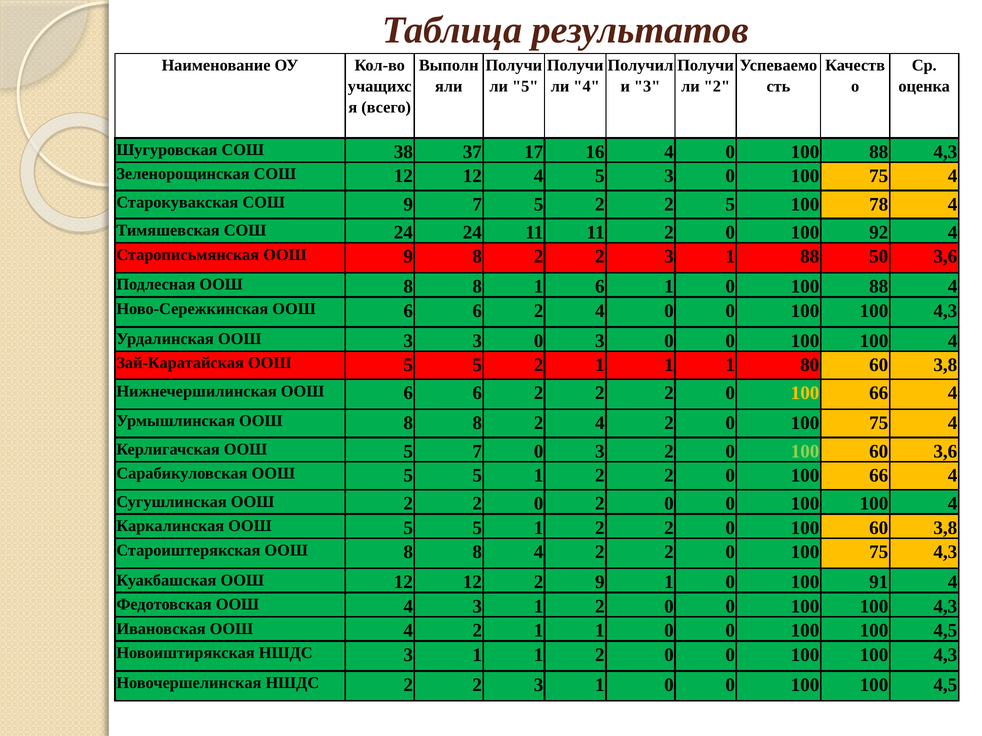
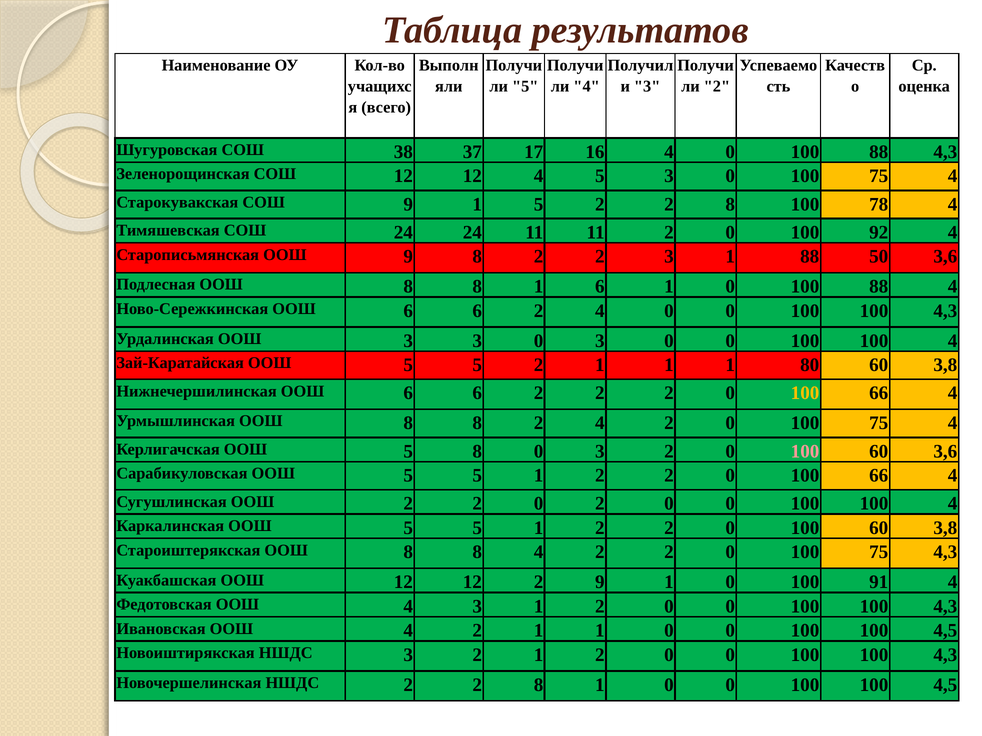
СОШ 9 7: 7 -> 1 (477, 204)
5 2 2 5: 5 -> 8 (730, 204)
5 7: 7 -> 8 (477, 452)
100 colour: light green -> pink (805, 452)
НШДС 3 1: 1 -> 2 (477, 655)
НШДС 2 2 3: 3 -> 8 (539, 685)
